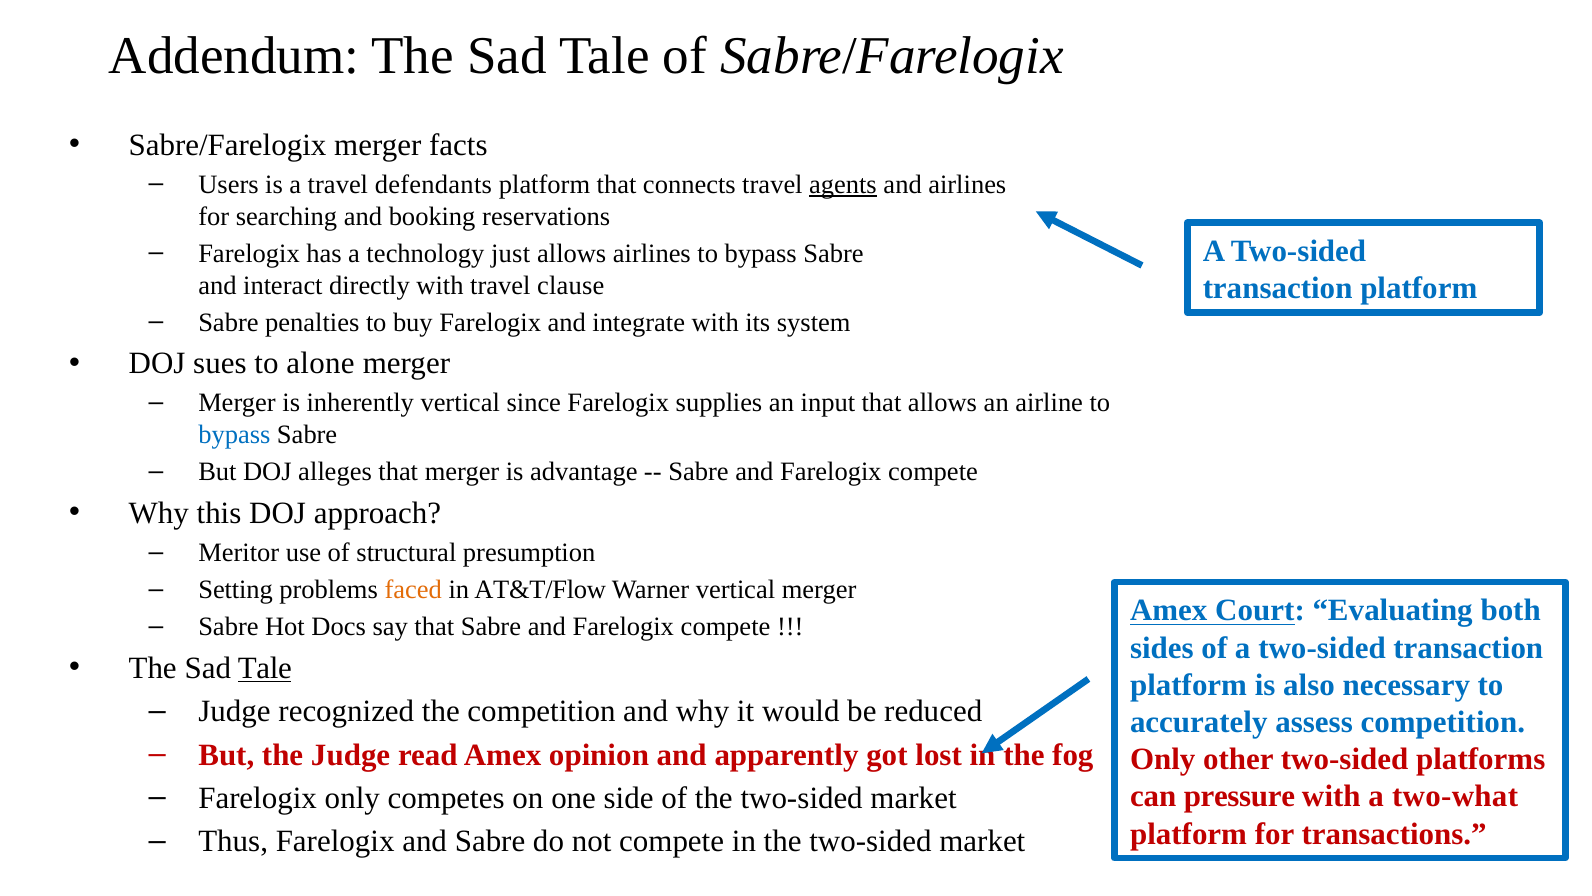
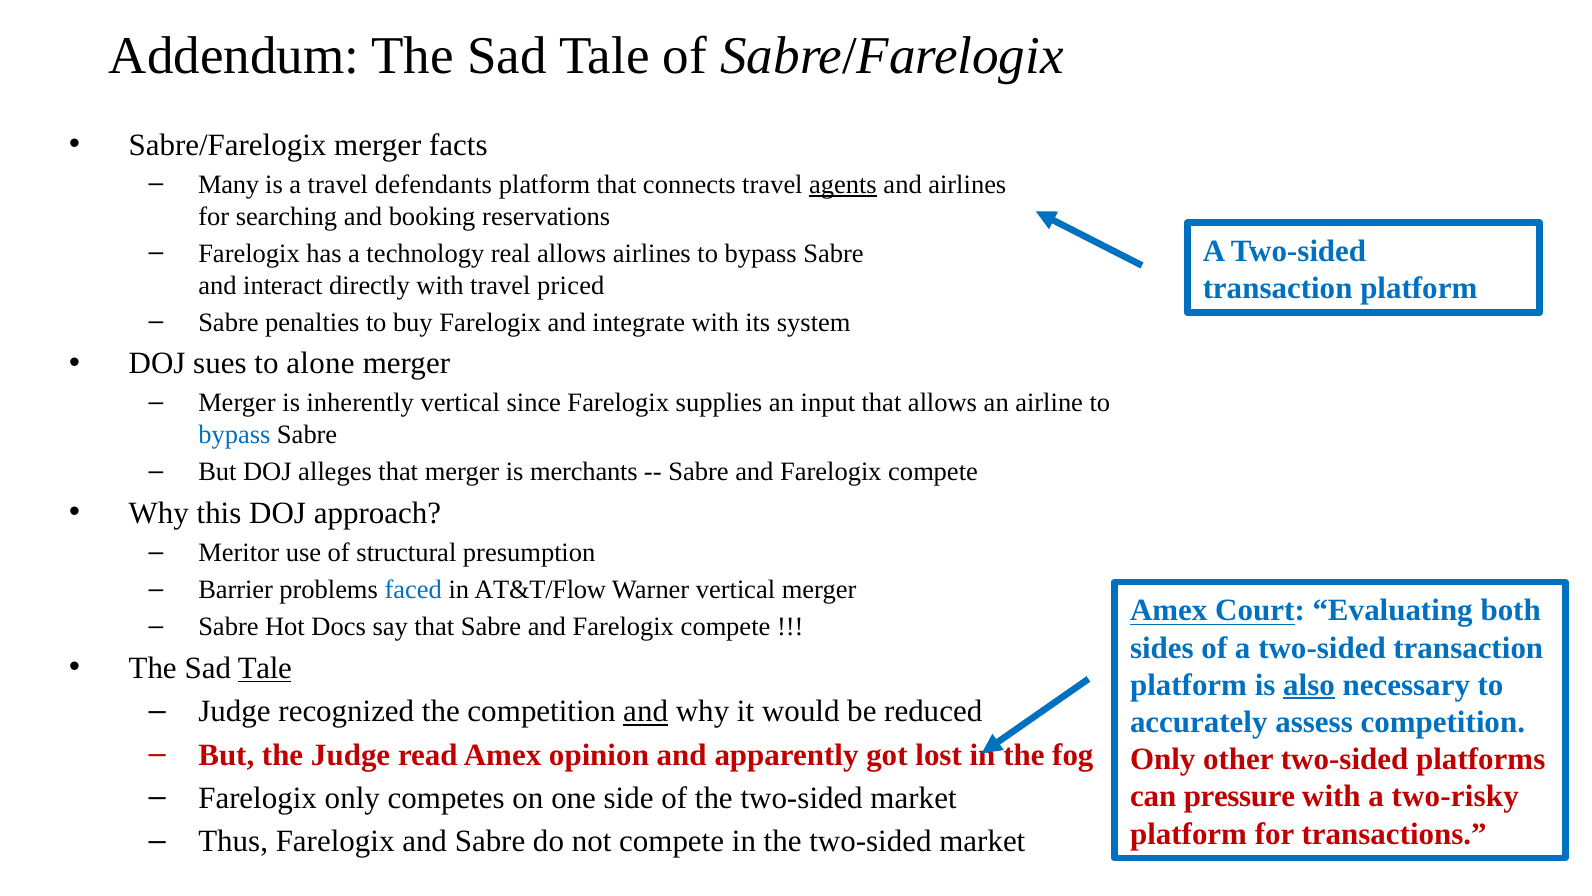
Users: Users -> Many (229, 184)
just: just -> real (511, 253)
clause: clause -> priced (571, 285)
advantage: advantage -> merchants (584, 472)
Setting: Setting -> Barrier (236, 590)
faced colour: orange -> blue (413, 590)
also underline: none -> present (1309, 685)
and underline: none -> present (646, 711)
two-what: two-what -> two-risky (1455, 796)
